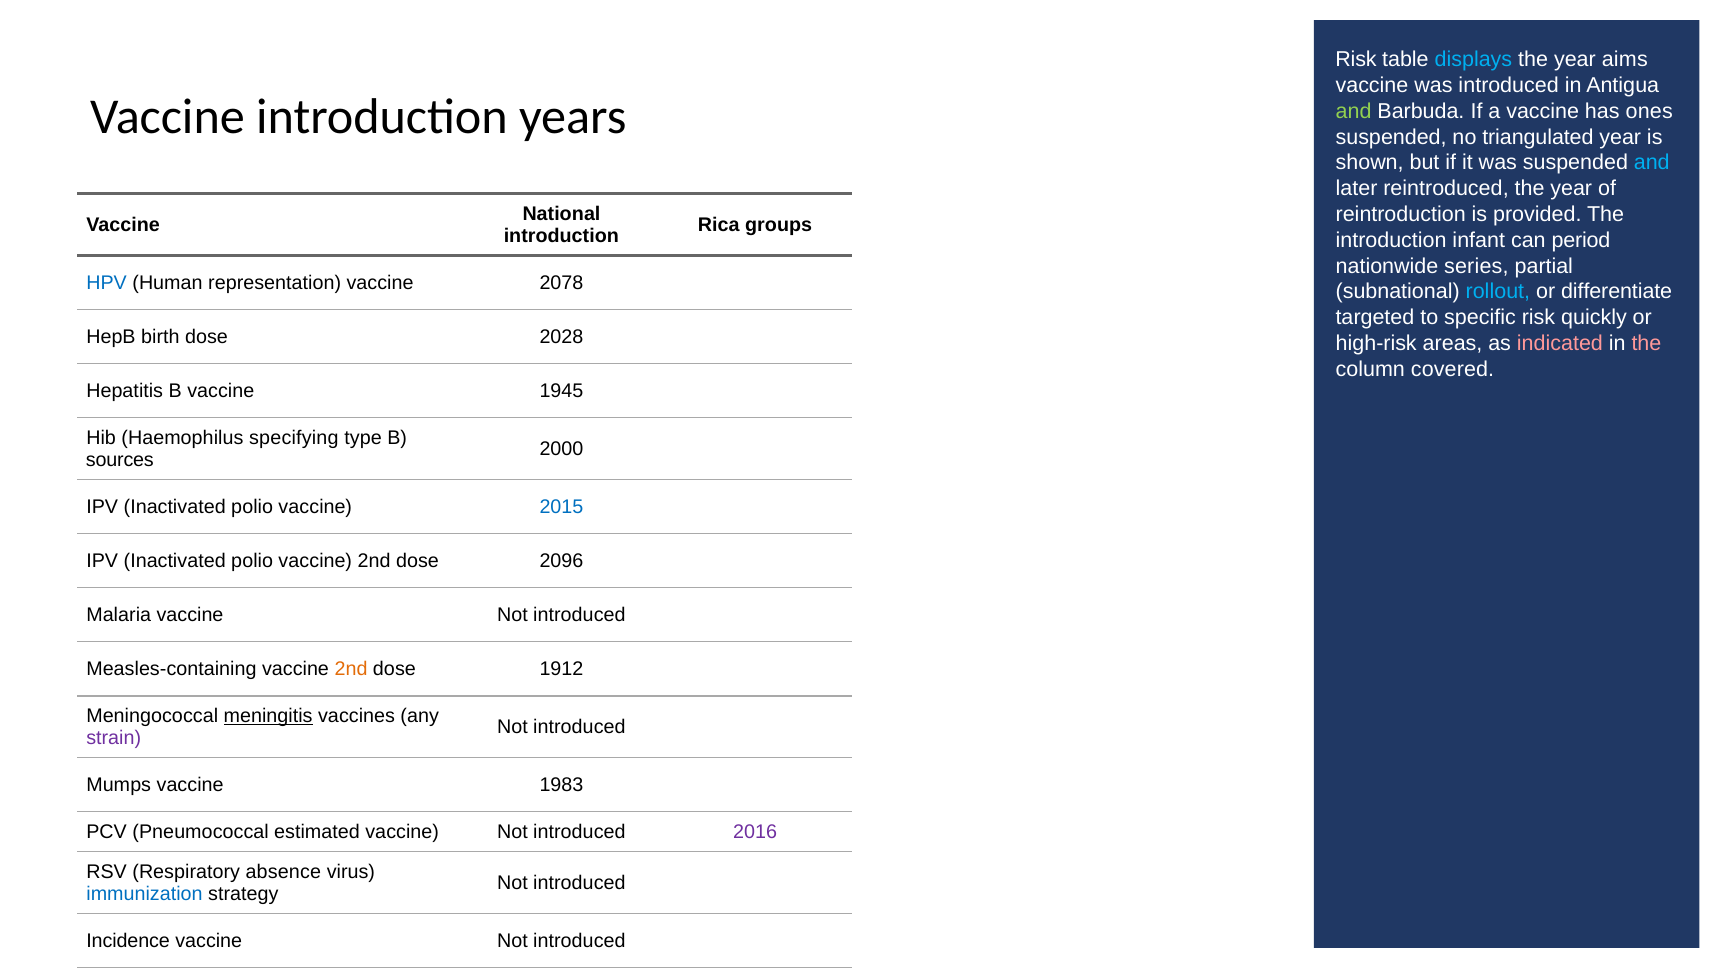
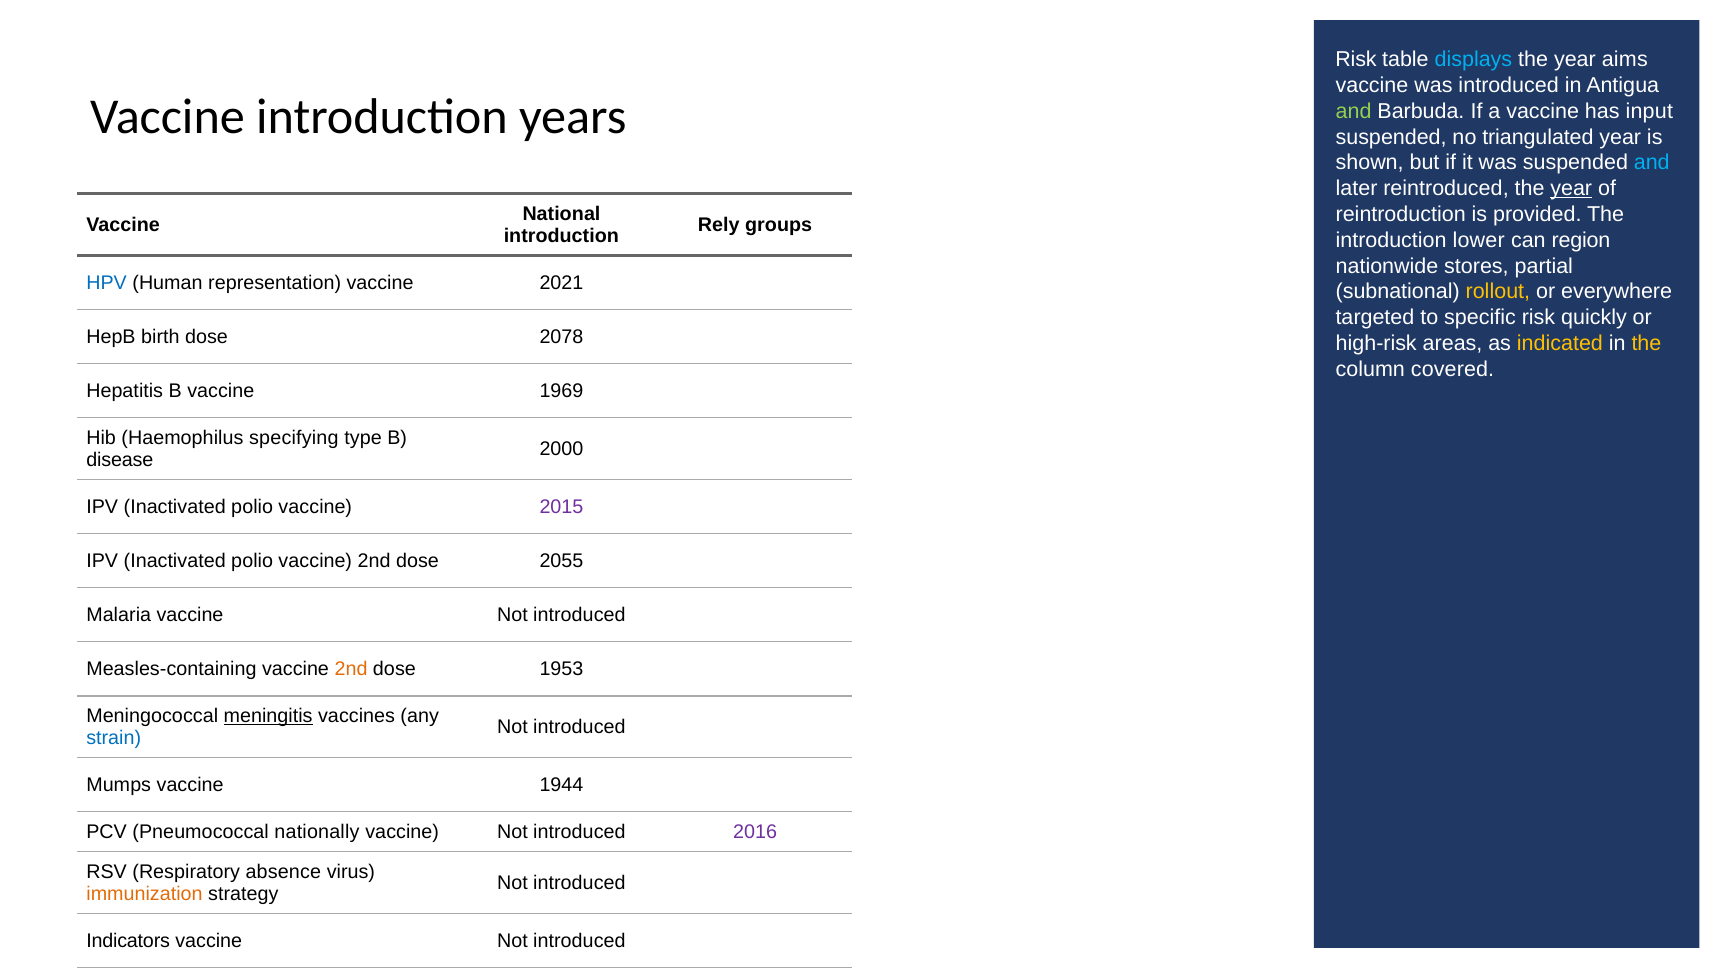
ones: ones -> input (1649, 111)
year underline: none -> present (1571, 189)
Rica: Rica -> Rely (719, 225)
infant: infant -> lower (1479, 240)
period: period -> region (1581, 240)
series: series -> stores (1476, 266)
2078: 2078 -> 2021 (561, 283)
rollout colour: light blue -> yellow (1498, 292)
differentiate: differentiate -> everywhere (1617, 292)
2028: 2028 -> 2078 (561, 337)
indicated colour: pink -> yellow (1560, 343)
the colour: pink -> yellow (1646, 343)
1945: 1945 -> 1969 (561, 391)
sources: sources -> disease (120, 460)
2015 colour: blue -> purple (561, 507)
2096: 2096 -> 2055 (561, 561)
1912: 1912 -> 1953 (561, 669)
strain colour: purple -> blue (114, 738)
1983: 1983 -> 1944 (561, 785)
estimated: estimated -> nationally (317, 832)
immunization colour: blue -> orange (144, 894)
Incidence: Incidence -> Indicators (128, 941)
